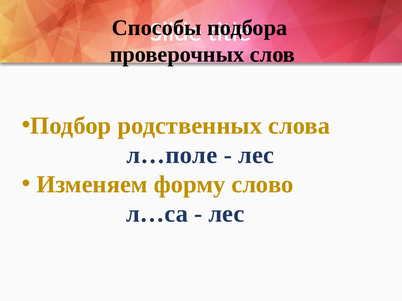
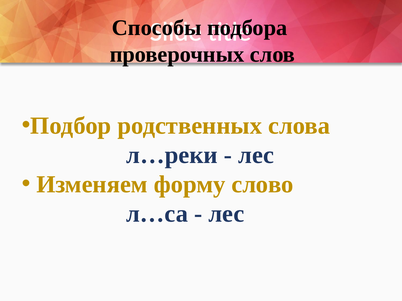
л…поле: л…поле -> л…реки (172, 155)
